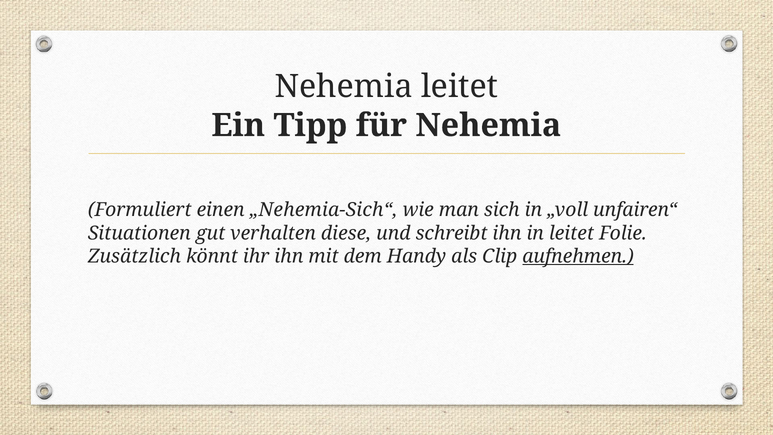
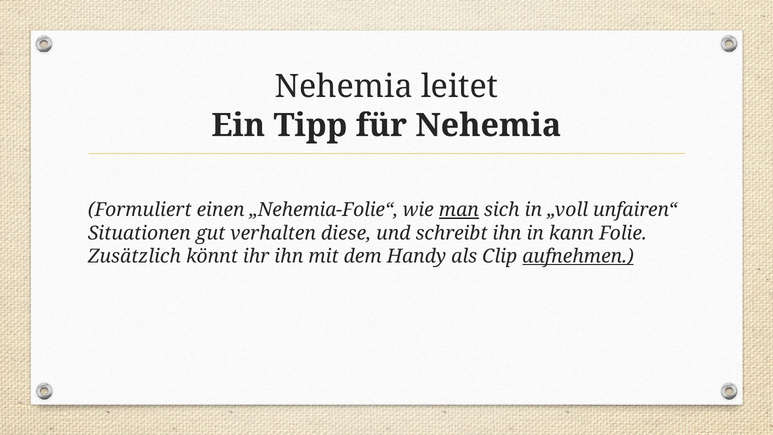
„Nehemia-Sich“: „Nehemia-Sich“ -> „Nehemia-Folie“ (324, 210)
man underline: none -> present (459, 210)
in leitet: leitet -> kann (572, 233)
